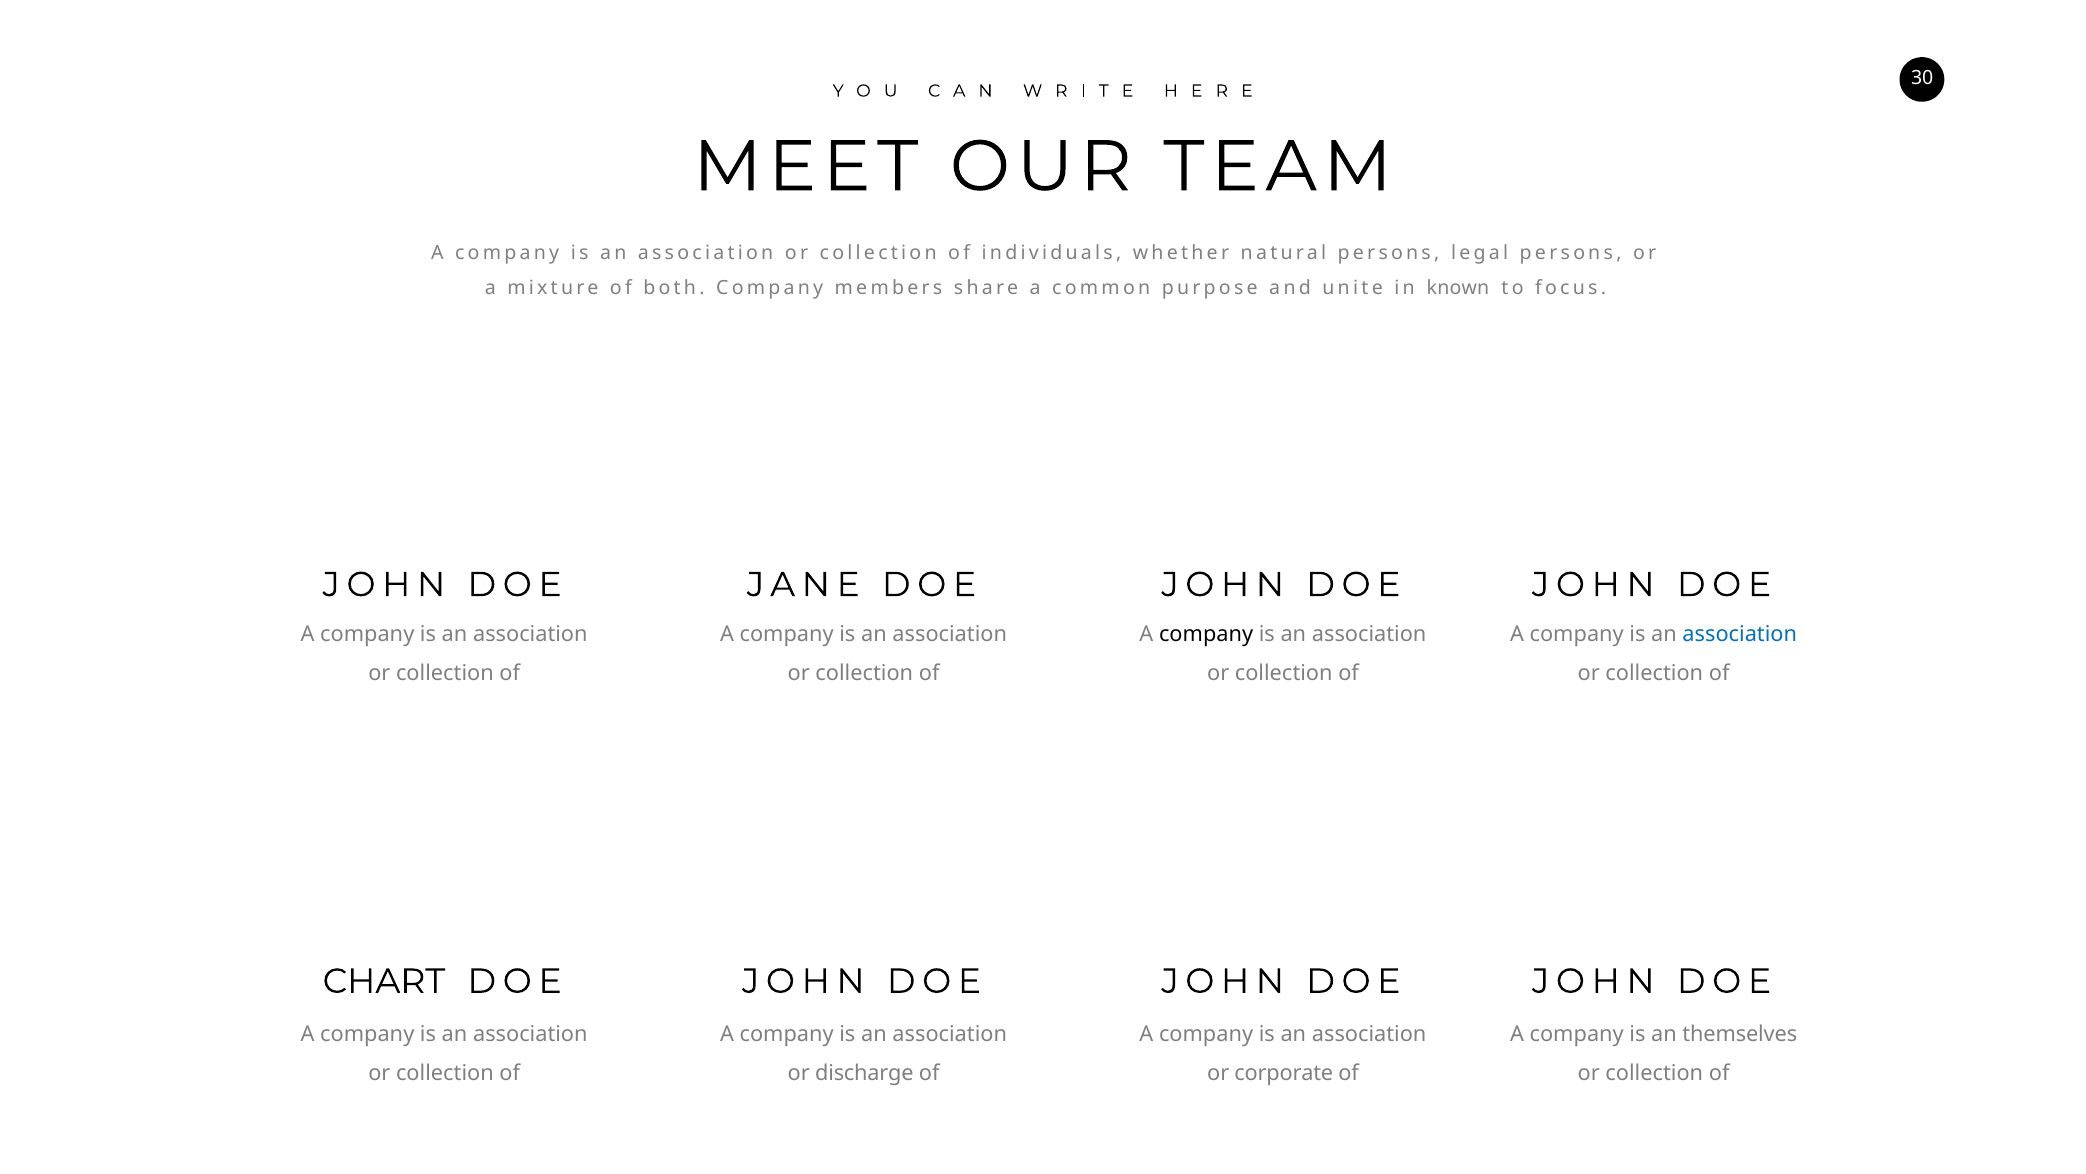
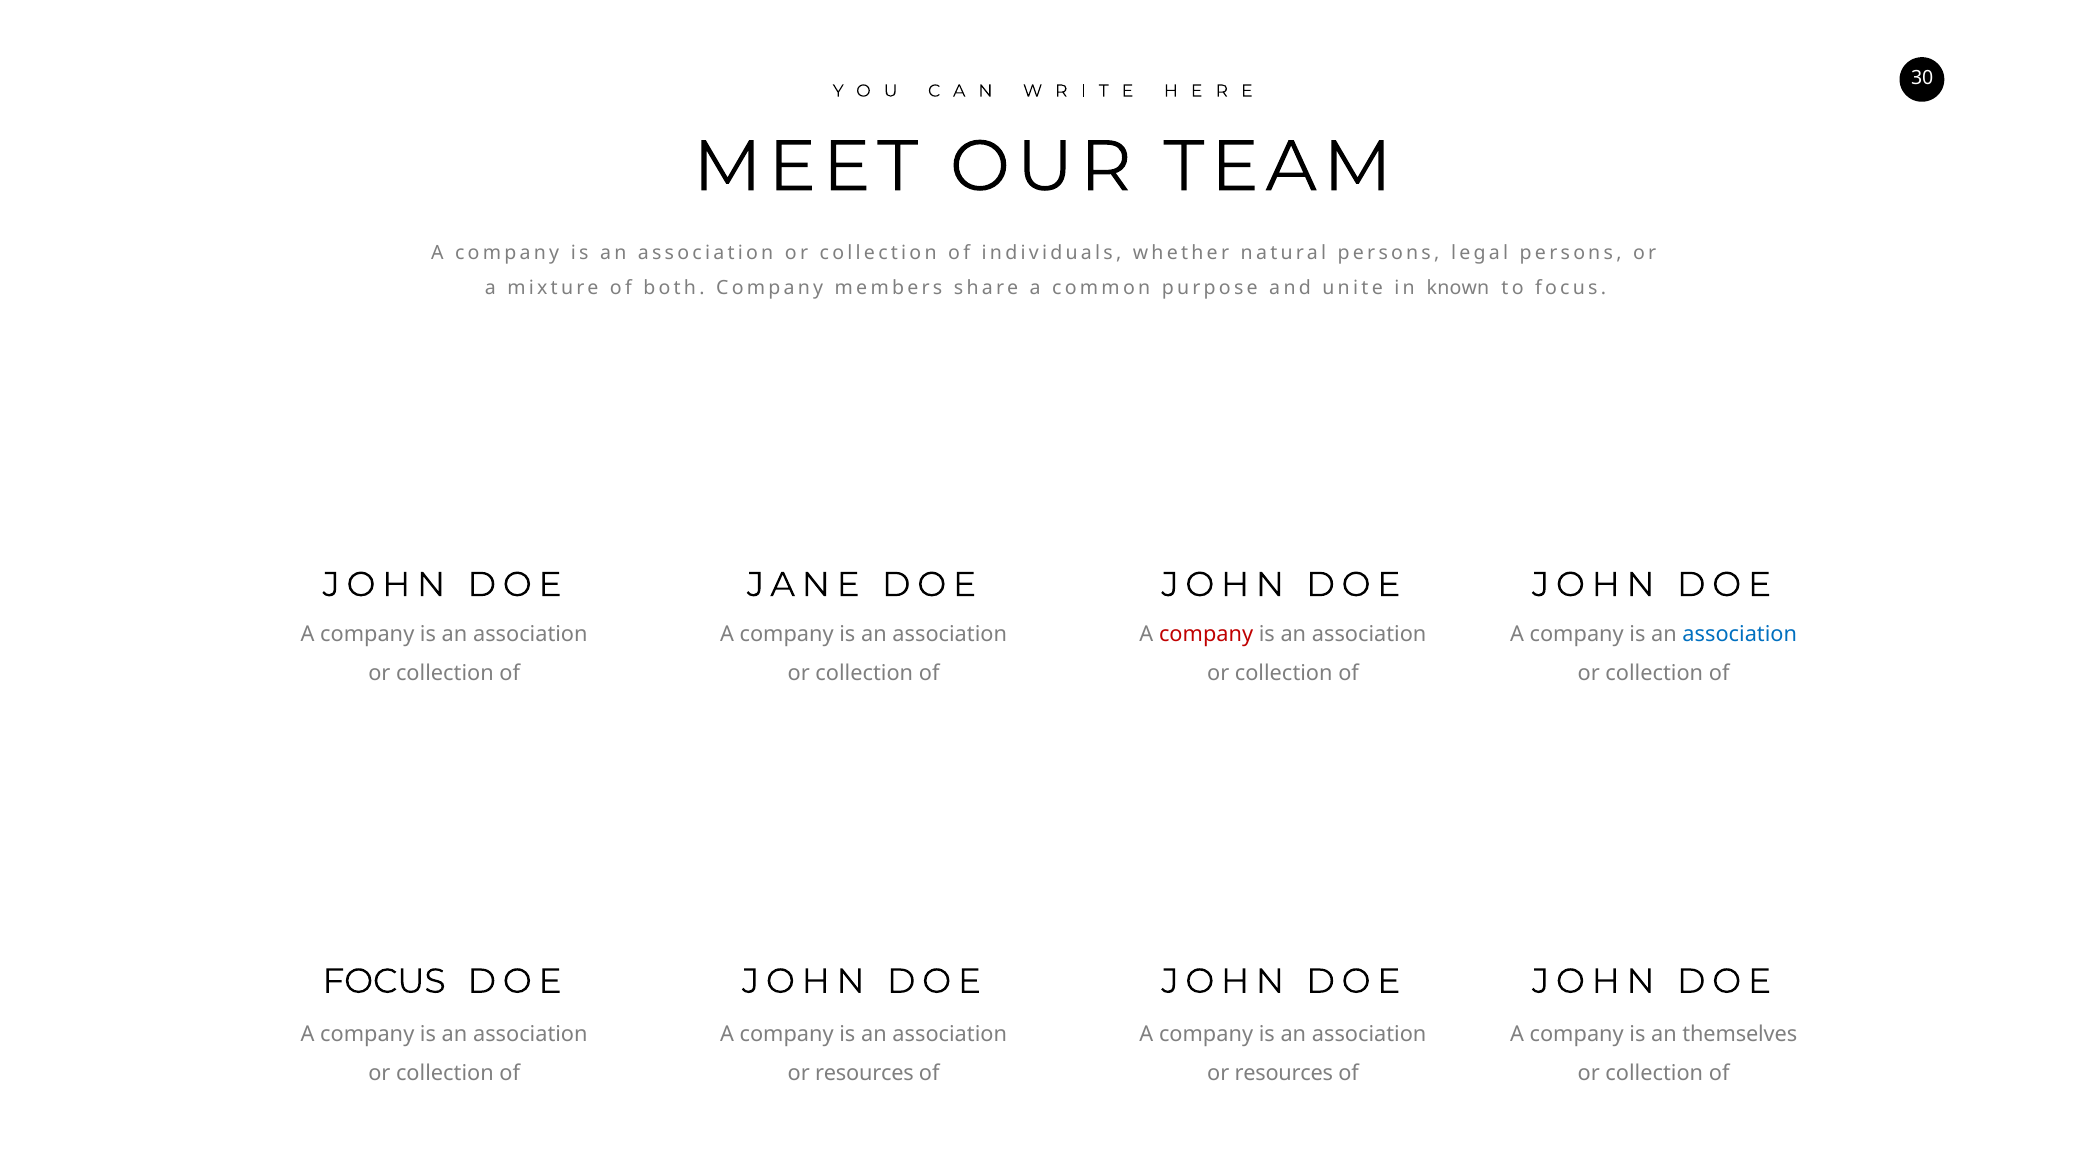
company colour: black -> red (1206, 634)
CHART: CHART -> FOCUS (384, 981)
discharge: discharge -> resources (864, 1073)
corporate: corporate -> resources (1284, 1073)
